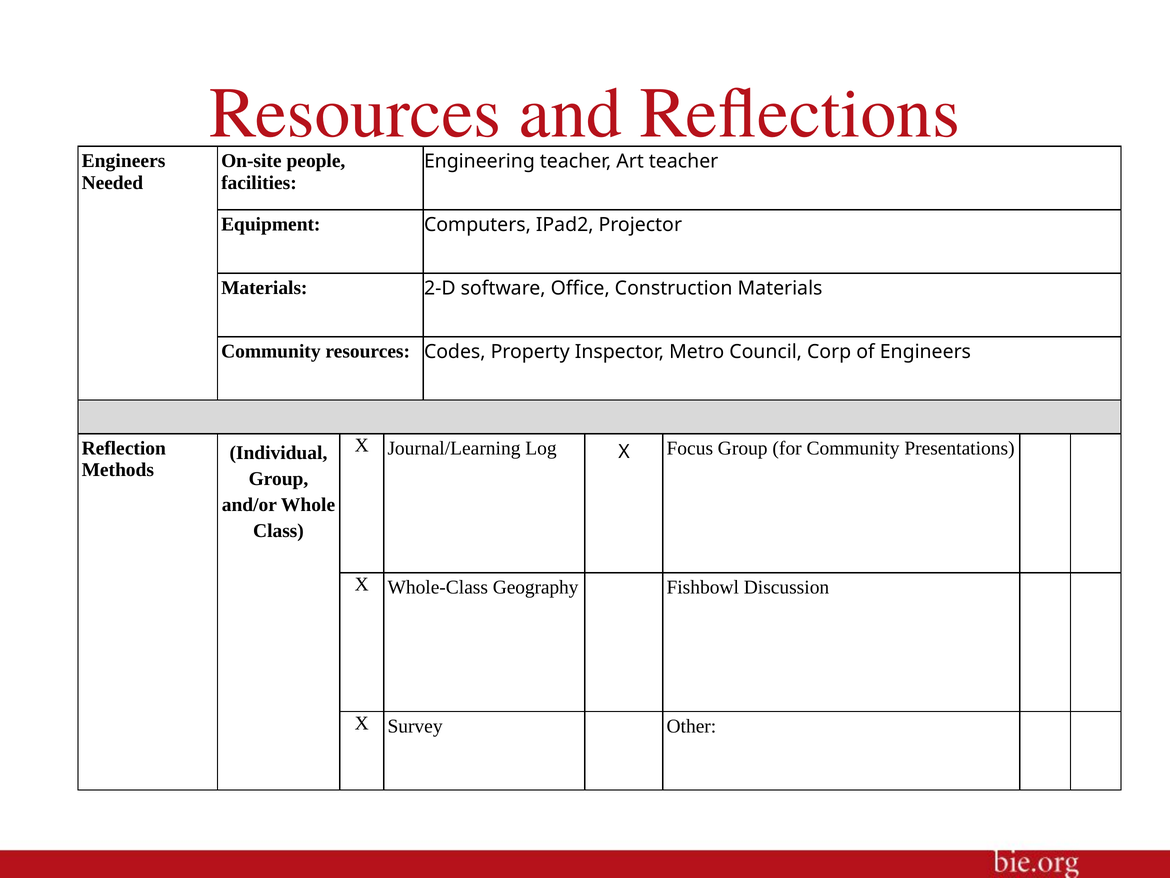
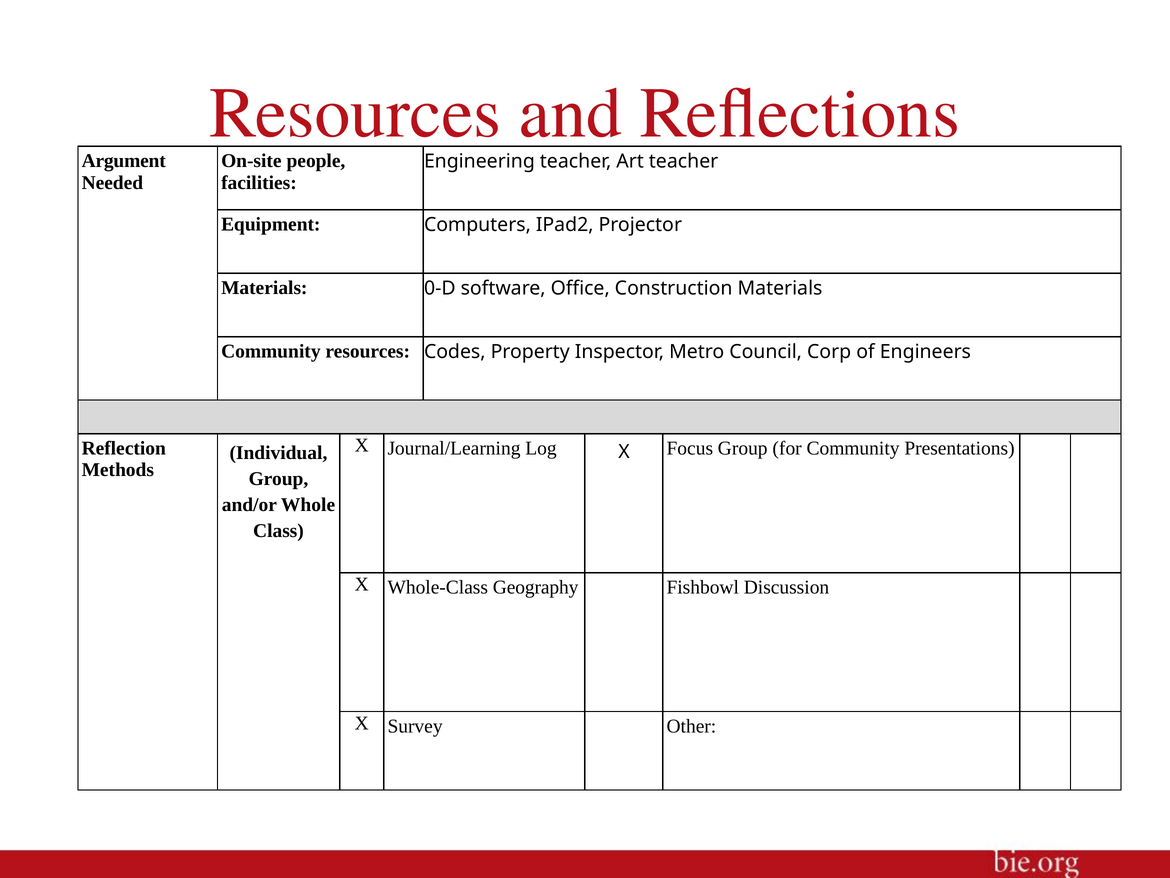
Engineers: Engineers -> Argument (124, 161)
2-D: 2-D -> 0-D (440, 288)
